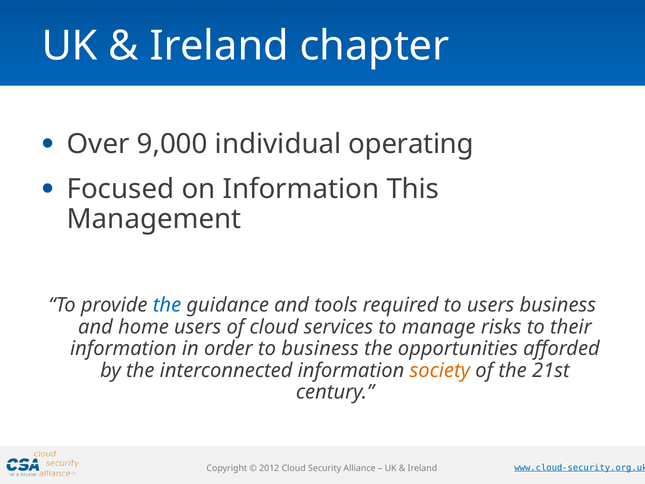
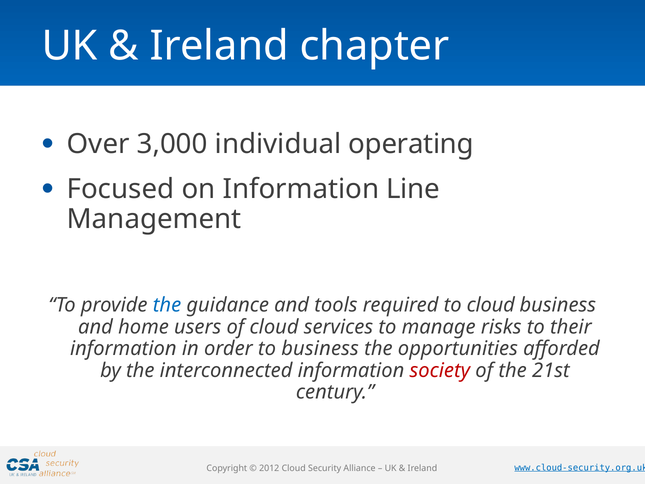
9,000: 9,000 -> 3,000 (172, 144)
This: This -> Line (413, 189)
to users: users -> cloud (491, 305)
society colour: orange -> red (440, 370)
